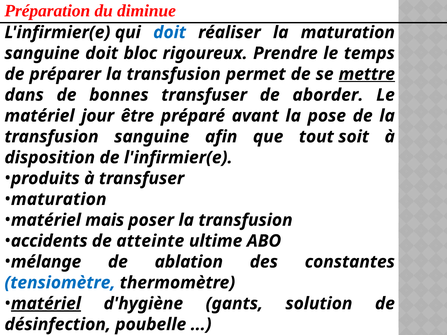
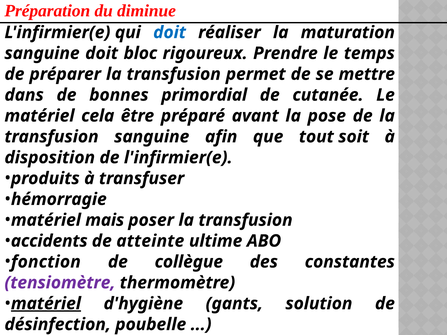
mettre underline: present -> none (367, 74)
bonnes transfuser: transfuser -> primordial (204, 95)
aborder: aborder -> cutanée (328, 95)
jour: jour -> cela (98, 116)
maturation: maturation -> hémorragie (59, 199)
mélange: mélange -> fonction (46, 262)
ablation: ablation -> collègue (189, 262)
tensiomètre colour: blue -> purple (60, 283)
